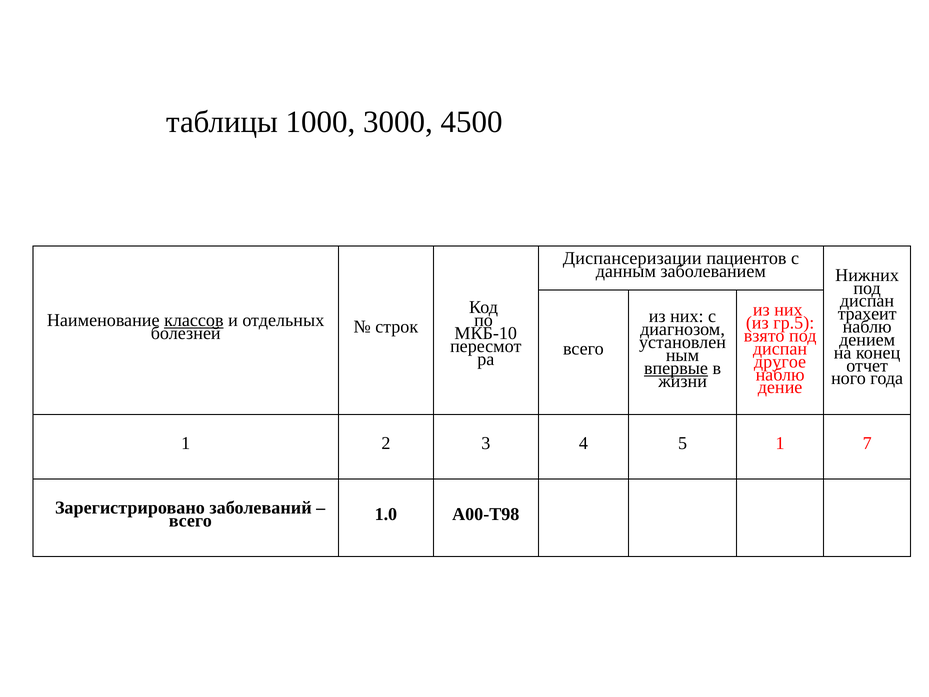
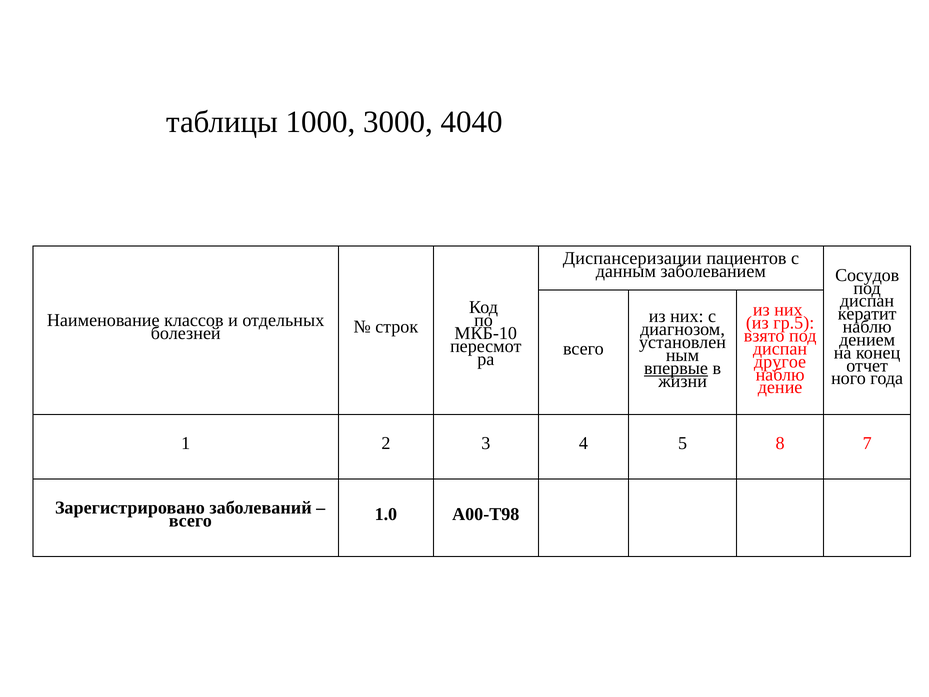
4500: 4500 -> 4040 (472, 122)
Нижних: Нижних -> Сосудов (867, 275)
трахеит: трахеит -> кератит (867, 314)
классов underline: present -> none (194, 320)
5 1: 1 -> 8 (780, 443)
